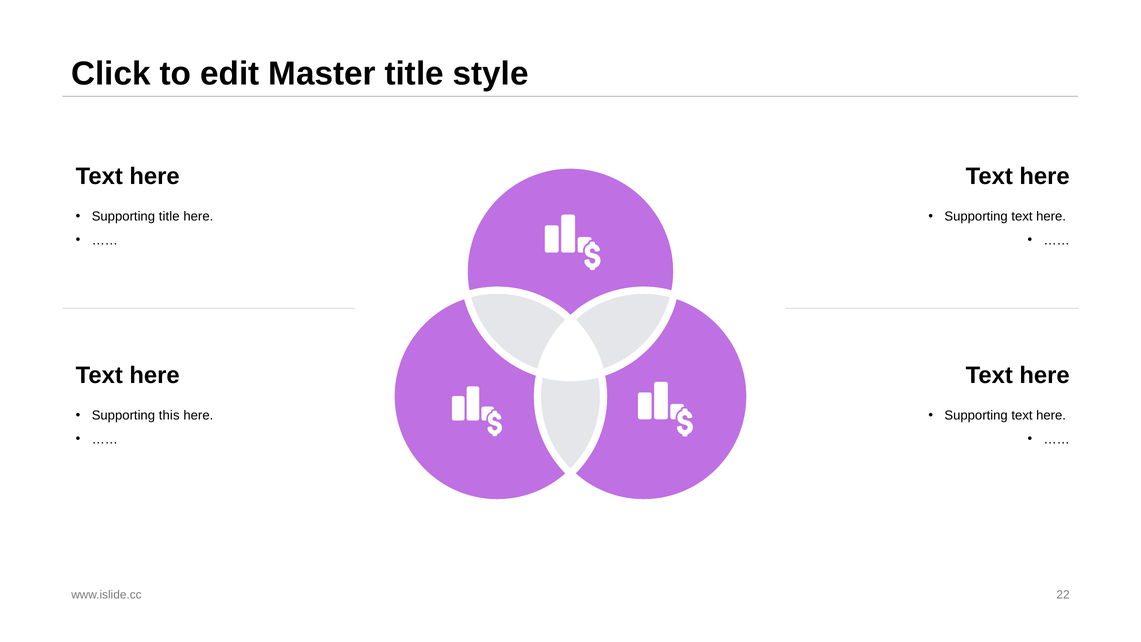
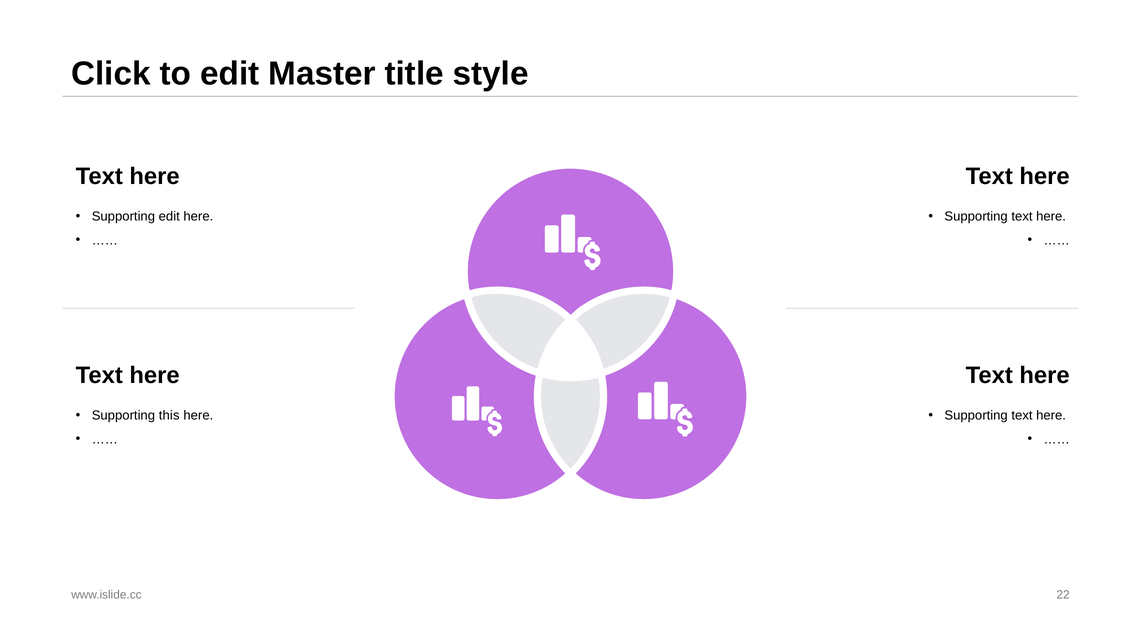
Supporting title: title -> edit (169, 217)
